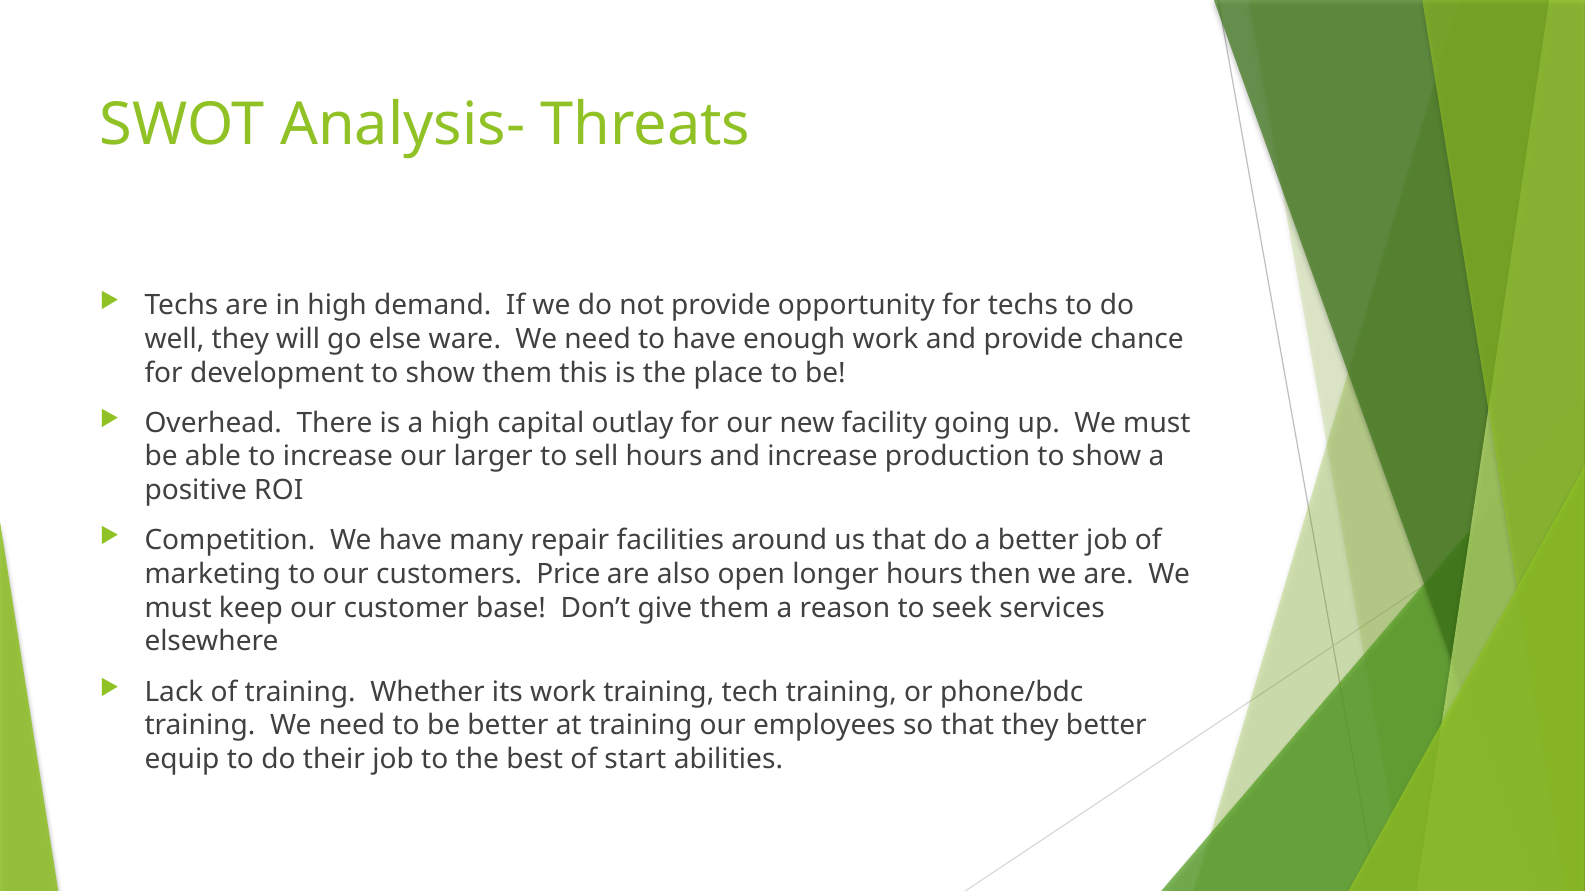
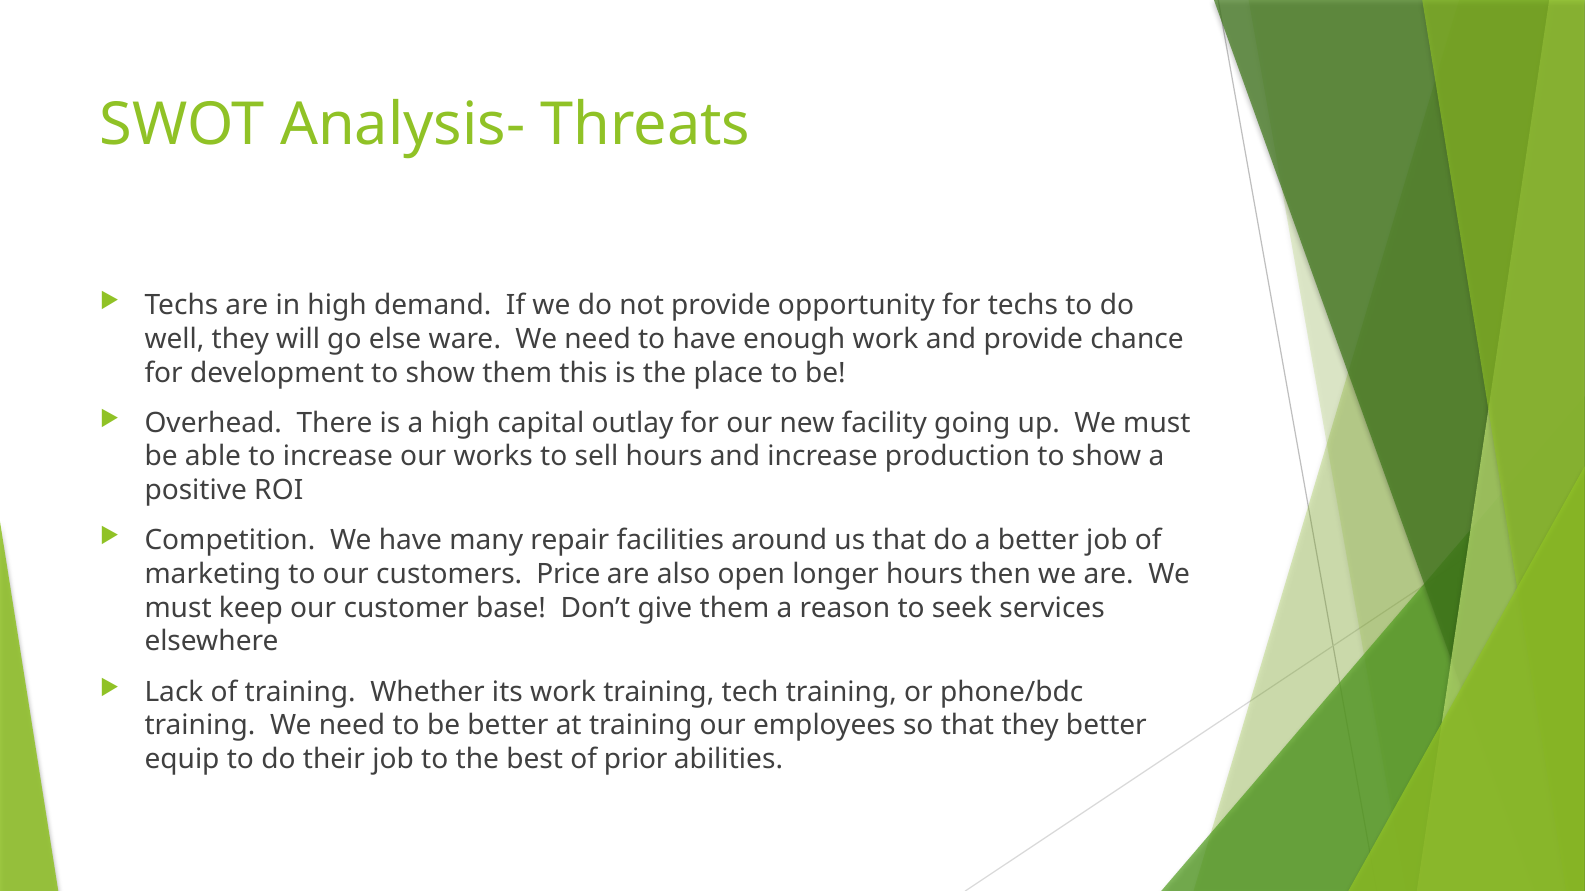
larger: larger -> works (493, 457)
start: start -> prior (636, 760)
